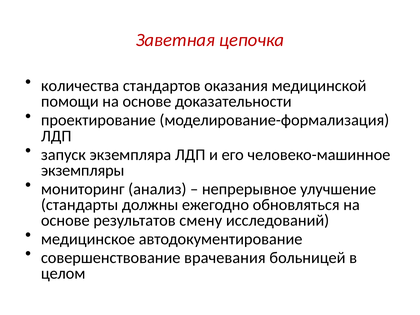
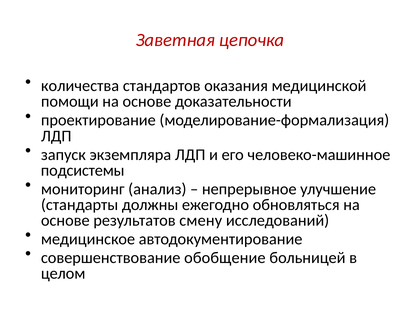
экземпляры: экземпляры -> подсистемы (83, 170)
врачевания: врачевания -> обобщение (225, 258)
